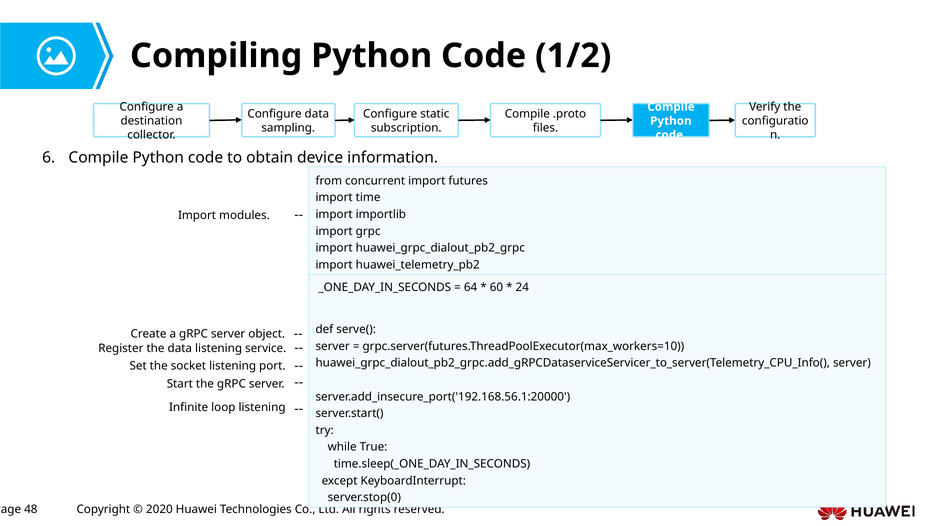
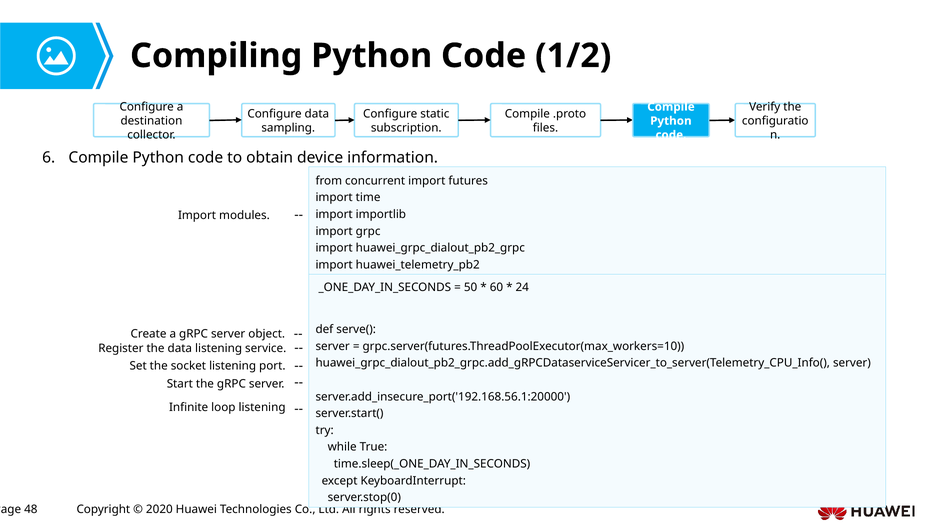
64: 64 -> 50 (471, 287)
